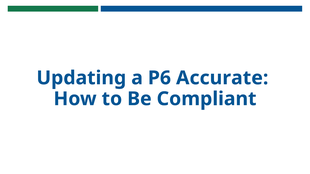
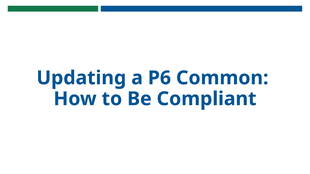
Accurate: Accurate -> Common (222, 78)
